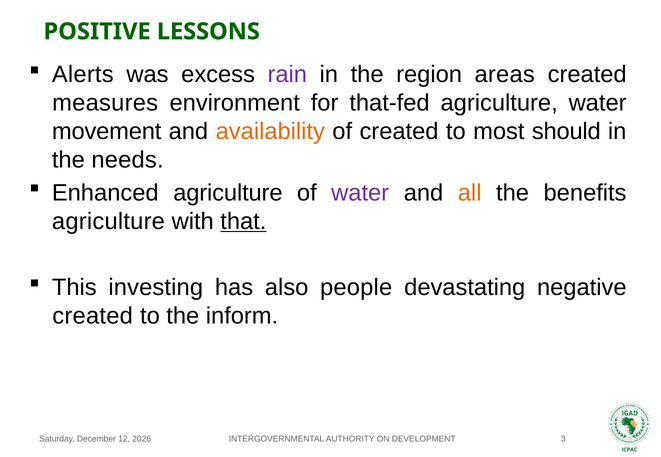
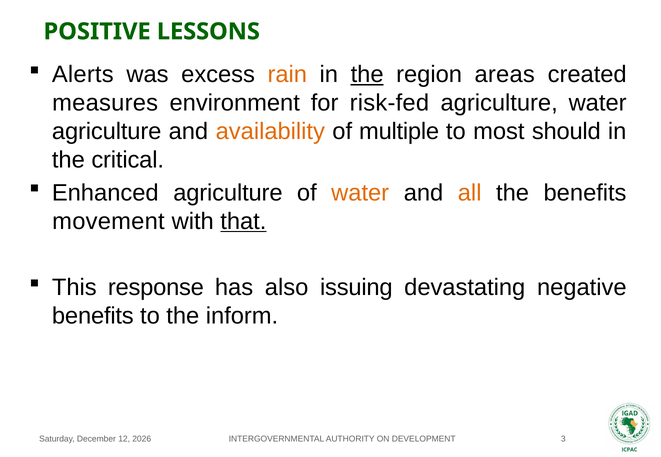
rain colour: purple -> orange (287, 75)
the underline: none -> present (367, 75)
that-fed: that-fed -> risk-fed (389, 103)
movement: movement -> agriculture (107, 132)
of created: created -> multiple (399, 132)
needs: needs -> critical (128, 160)
water colour: purple -> orange (360, 193)
agriculture: agriculture -> movement (108, 222)
investing: investing -> response (156, 288)
people: people -> issuing (356, 288)
created: created -> benefits (93, 316)
